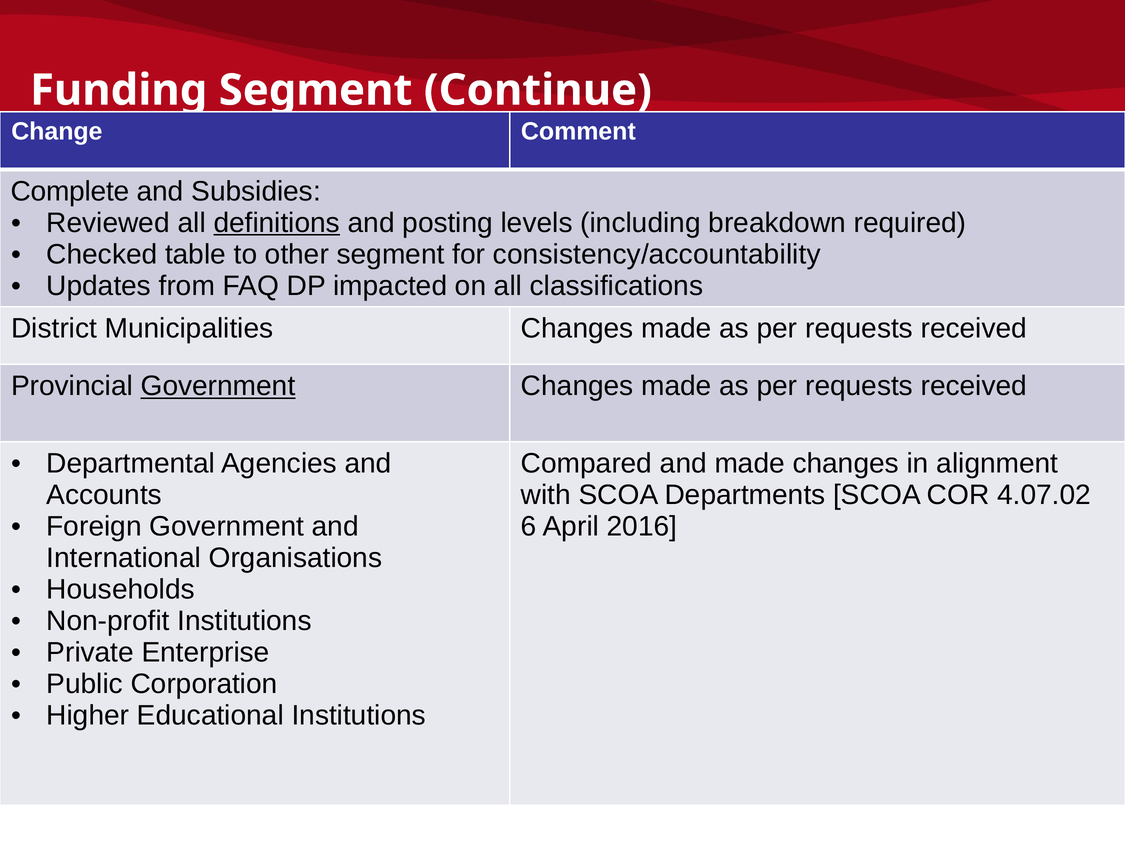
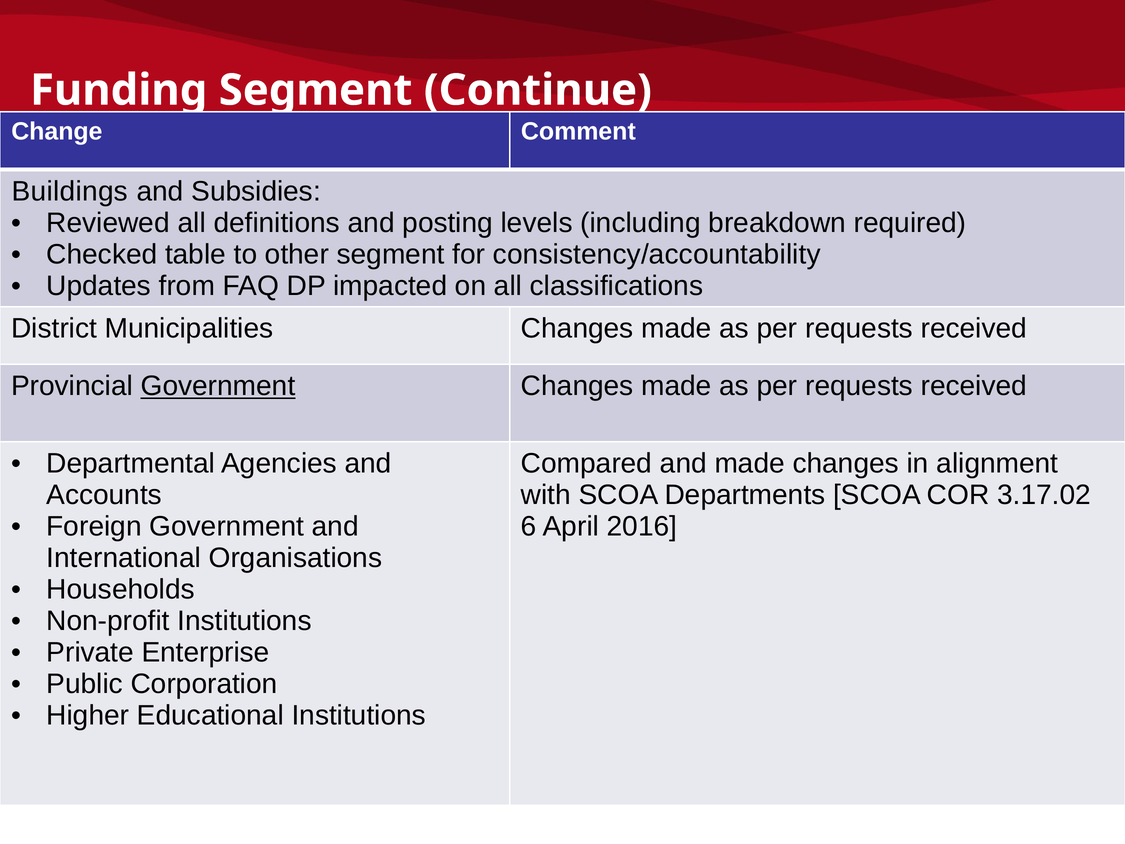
Complete: Complete -> Buildings (70, 191)
definitions underline: present -> none (277, 223)
4.07.02: 4.07.02 -> 3.17.02 (1044, 495)
